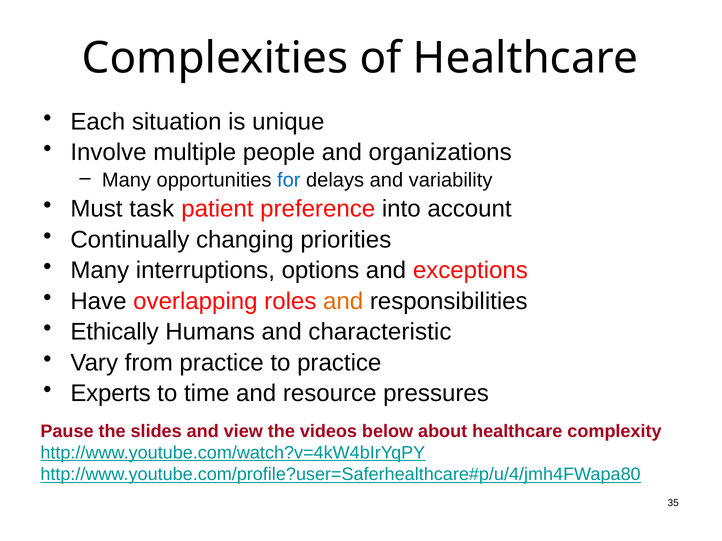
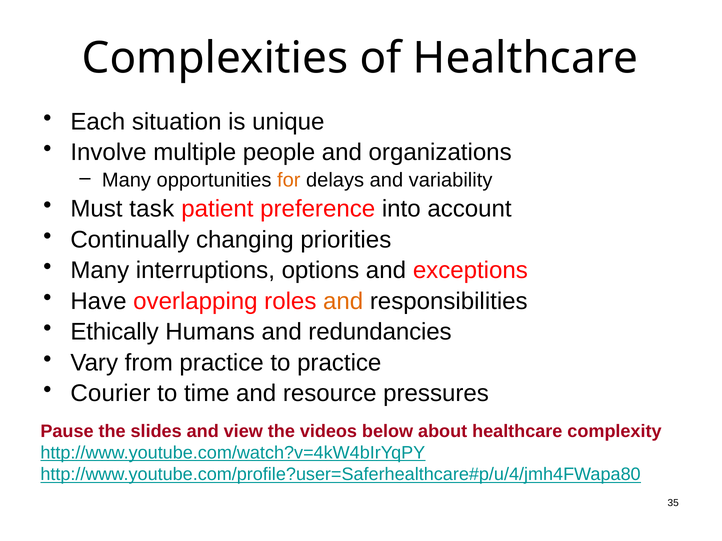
for colour: blue -> orange (289, 181)
characteristic: characteristic -> redundancies (380, 332)
Experts: Experts -> Courier (110, 394)
